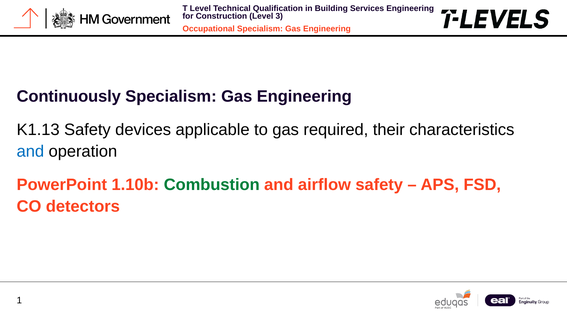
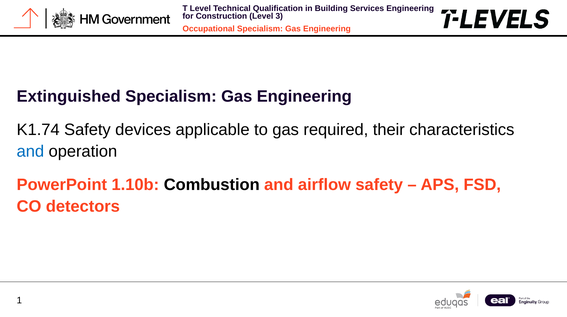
Continuously: Continuously -> Extinguished (69, 96)
K1.13: K1.13 -> K1.74 (38, 130)
Combustion colour: green -> black (212, 185)
